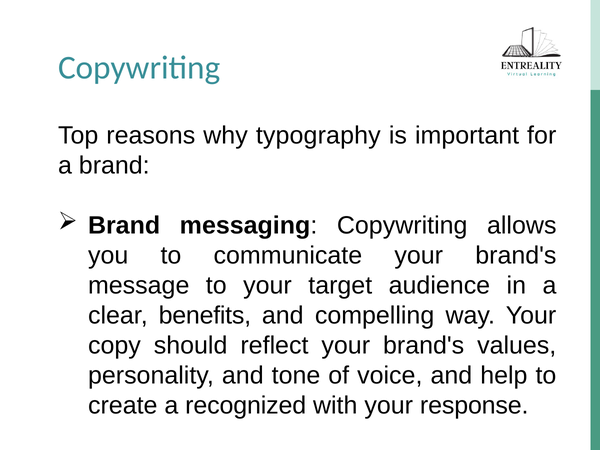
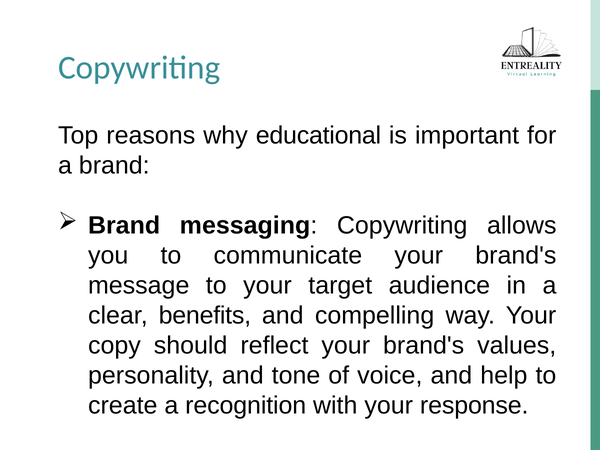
typography: typography -> educational (318, 136)
recognized: recognized -> recognition (246, 406)
